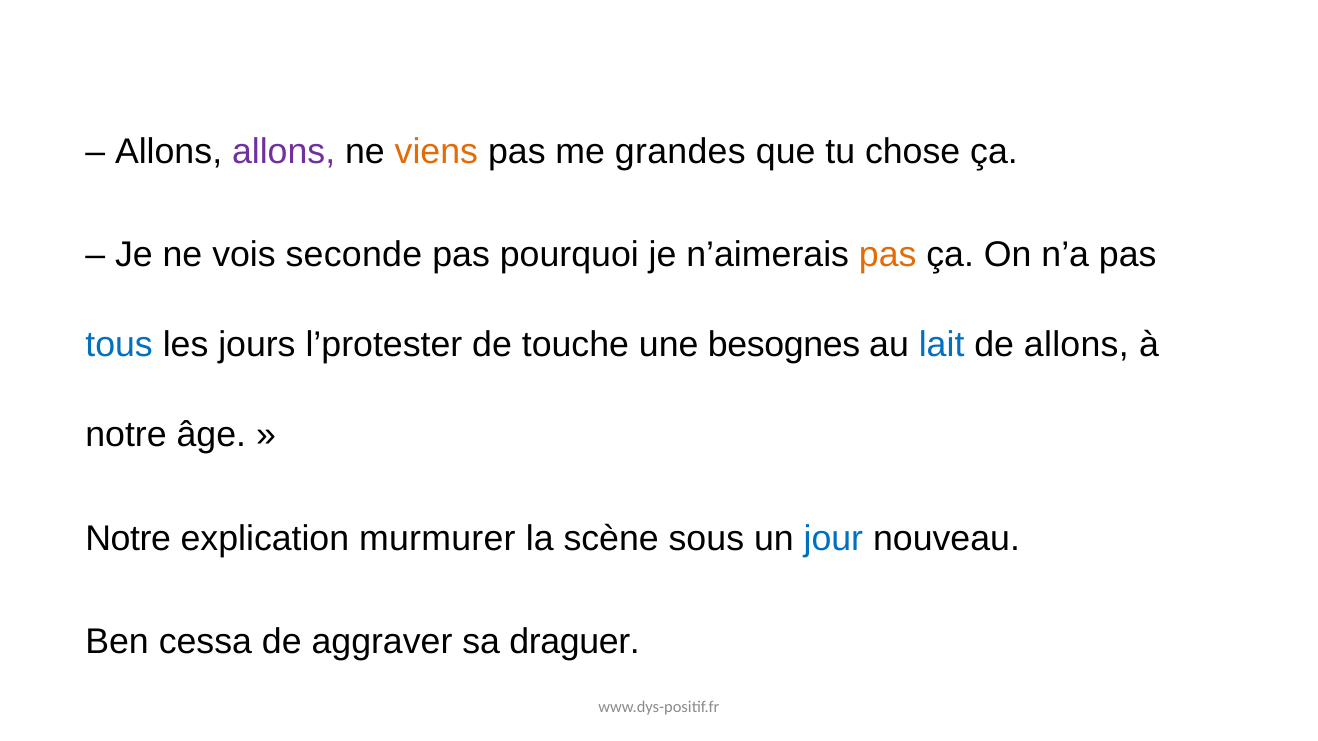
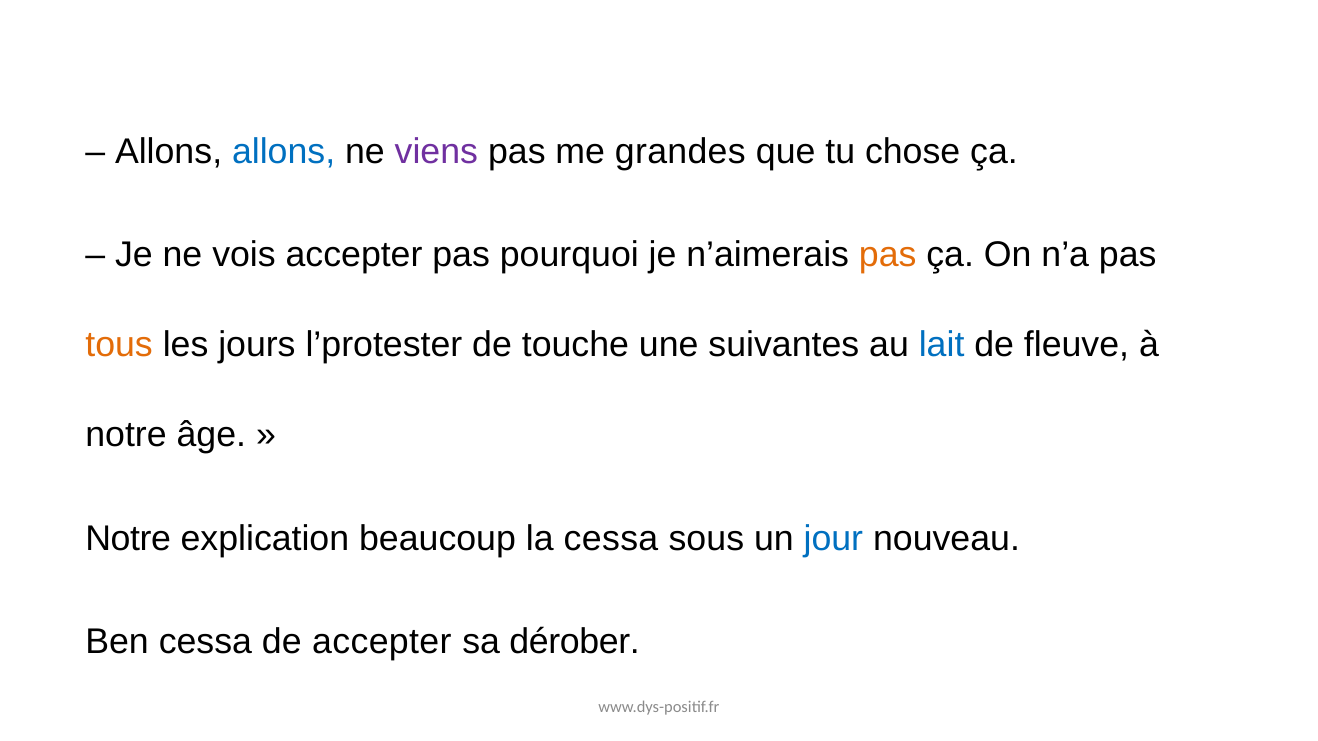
allons colour: purple -> blue (284, 152)
viens colour: orange -> purple (436, 152)
vois seconde: seconde -> accepter (354, 255)
tous colour: blue -> orange (119, 345)
besognes: besognes -> suivantes (784, 345)
de allons: allons -> fleuve (1076, 345)
murmurer: murmurer -> beaucoup (438, 539)
la scène: scène -> cessa (611, 539)
de aggraver: aggraver -> accepter (382, 642)
draguer: draguer -> dérober (575, 642)
